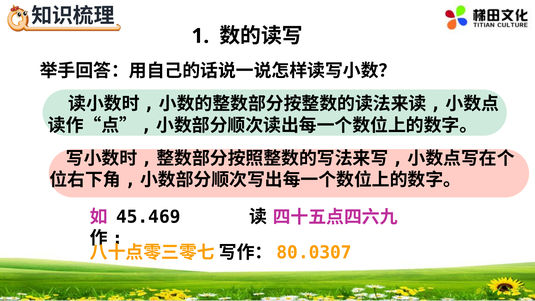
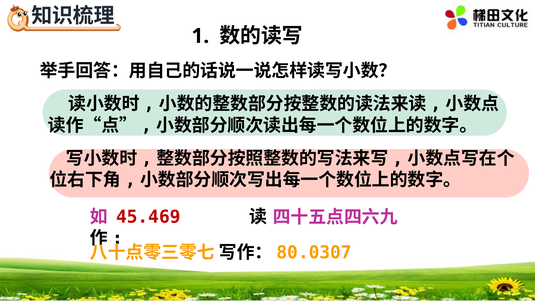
45.469 colour: black -> red (148, 217)
